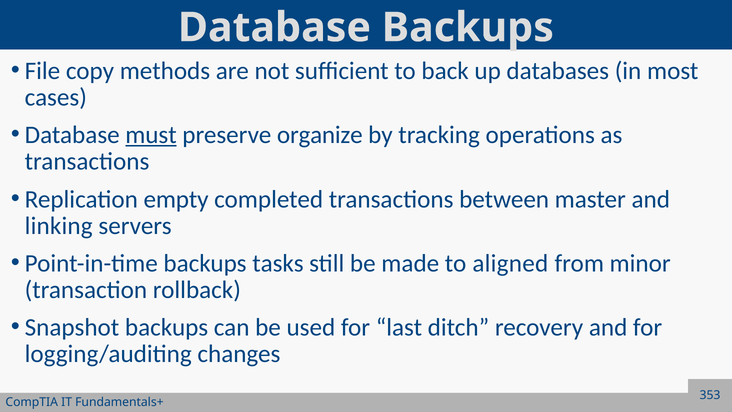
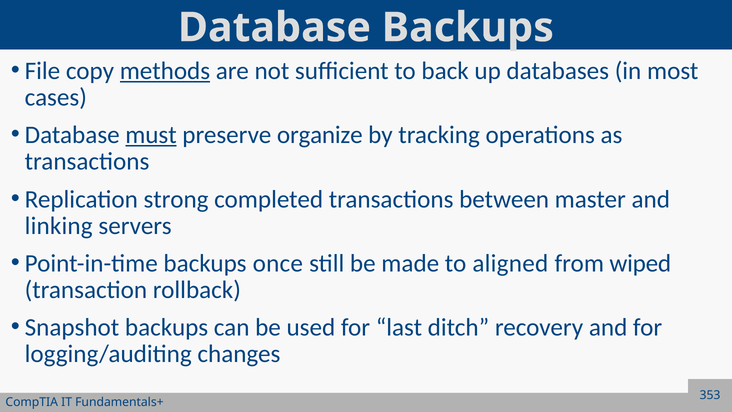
methods underline: none -> present (165, 71)
empty: empty -> strong (176, 199)
tasks: tasks -> once (278, 263)
minor: minor -> wiped (640, 263)
